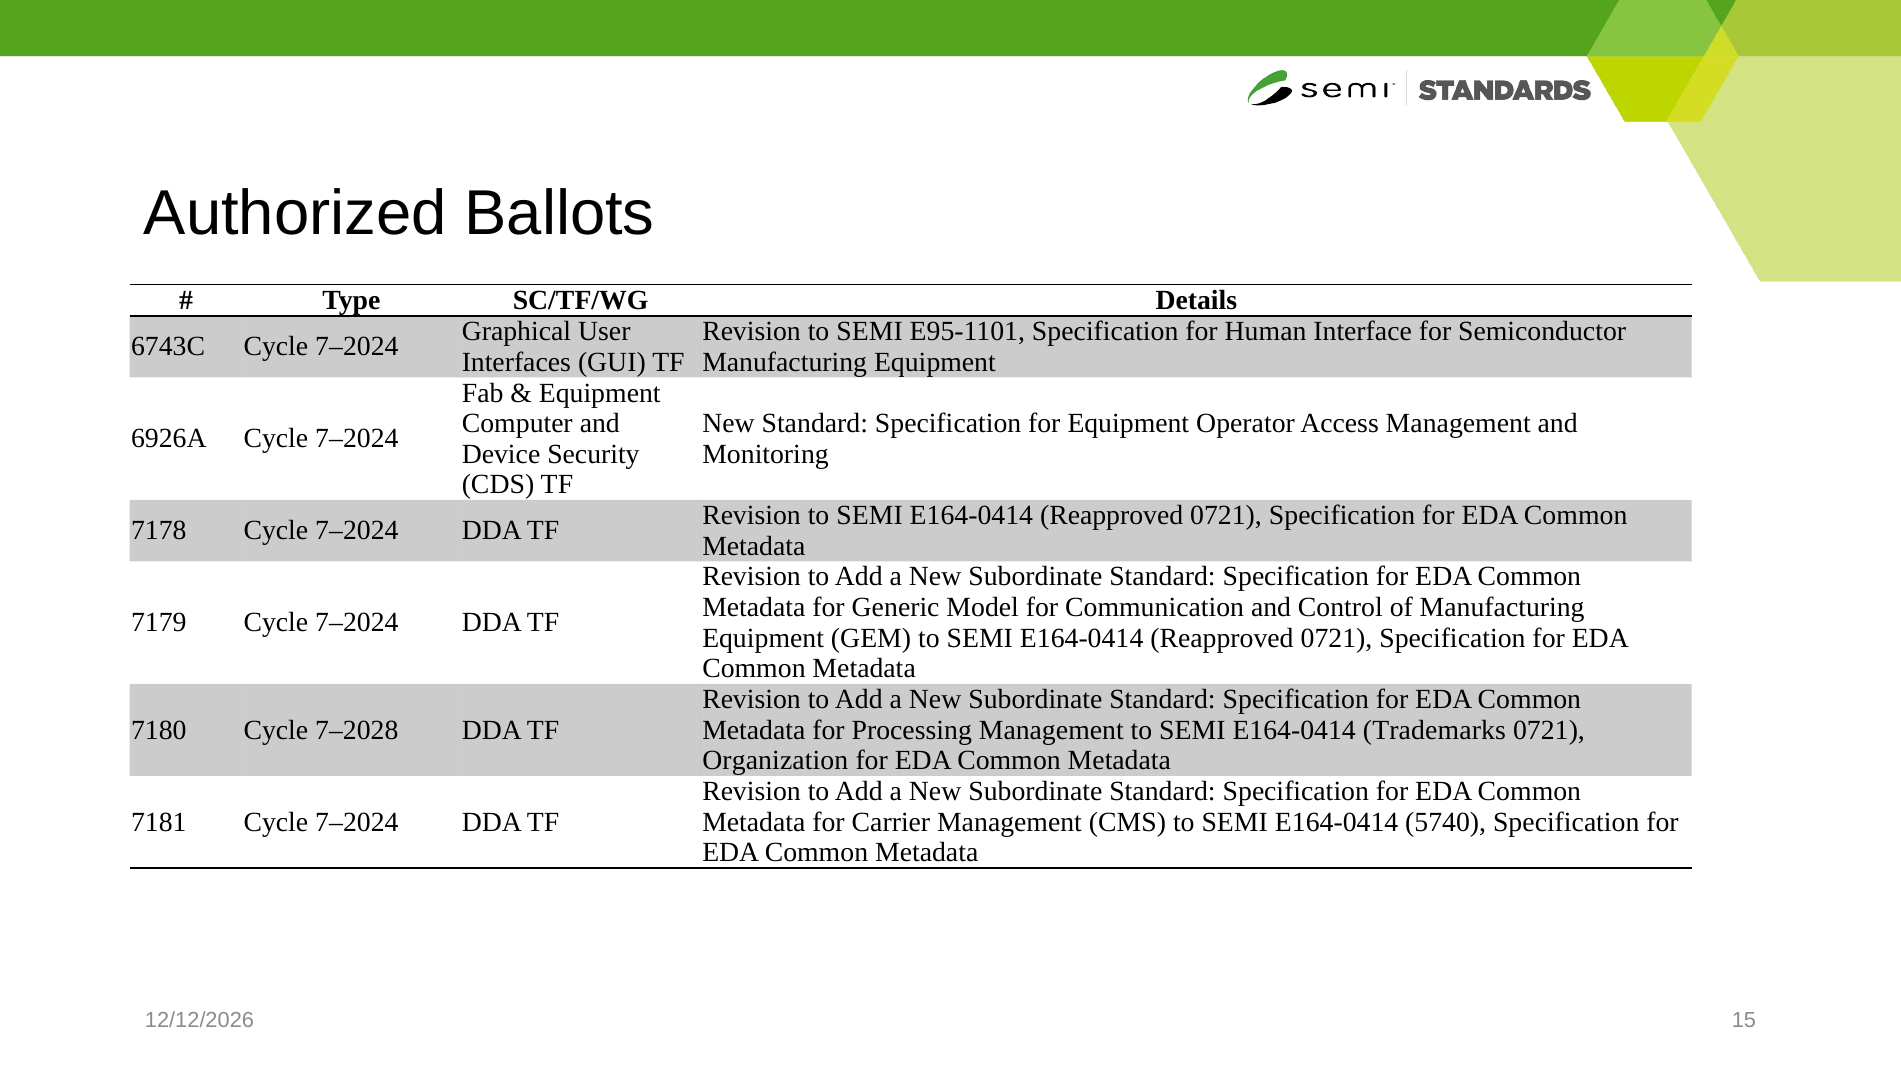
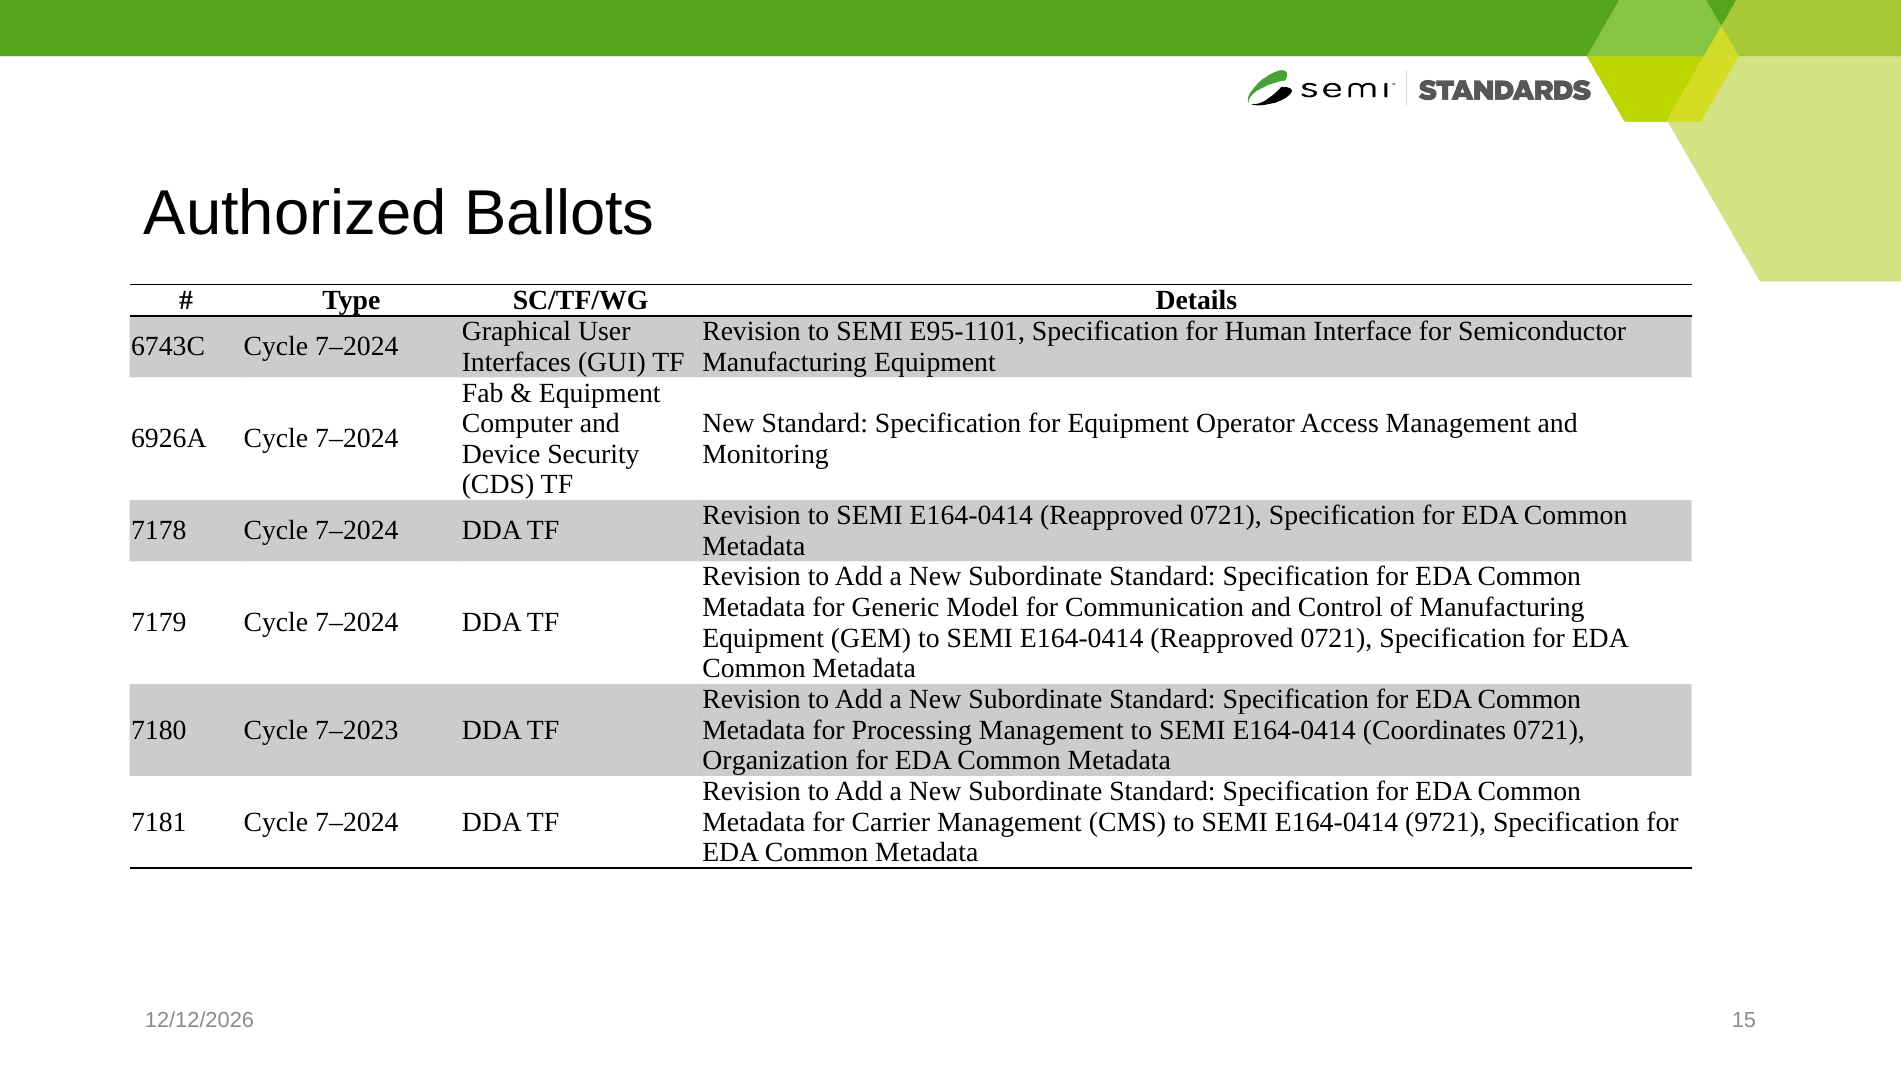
7–2028: 7–2028 -> 7–2023 (357, 730)
Trademarks: Trademarks -> Coordinates (1435, 730)
5740: 5740 -> 9721 (1446, 822)
